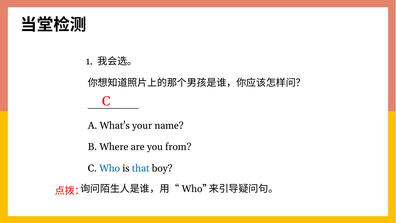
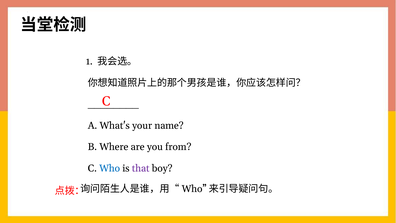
that colour: blue -> purple (141, 168)
